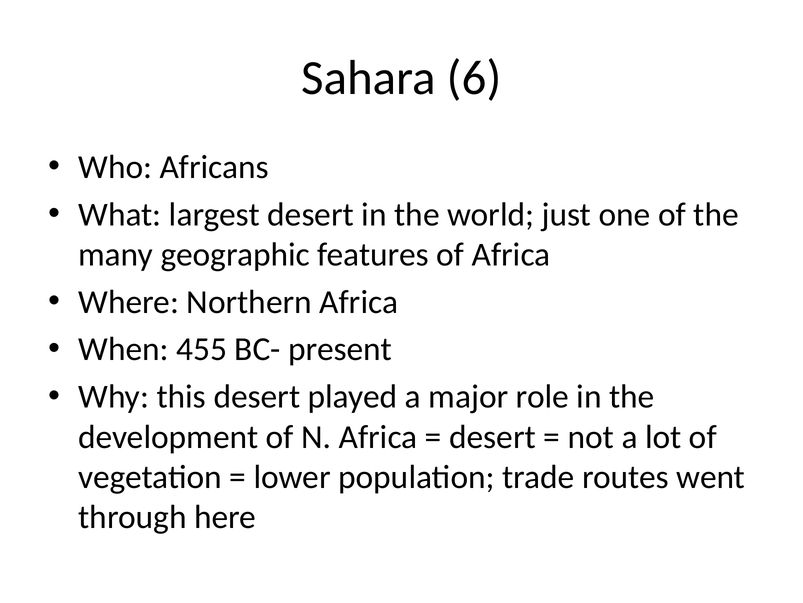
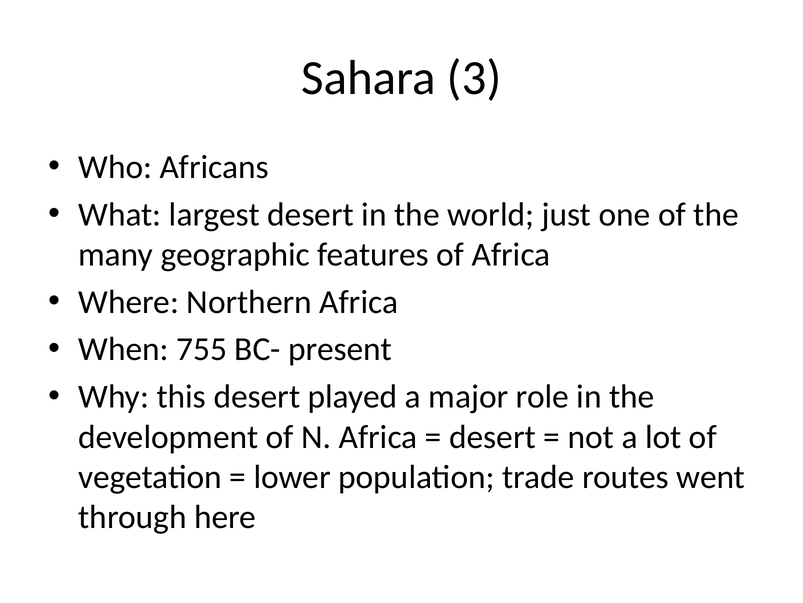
6: 6 -> 3 (474, 78)
455: 455 -> 755 (202, 349)
